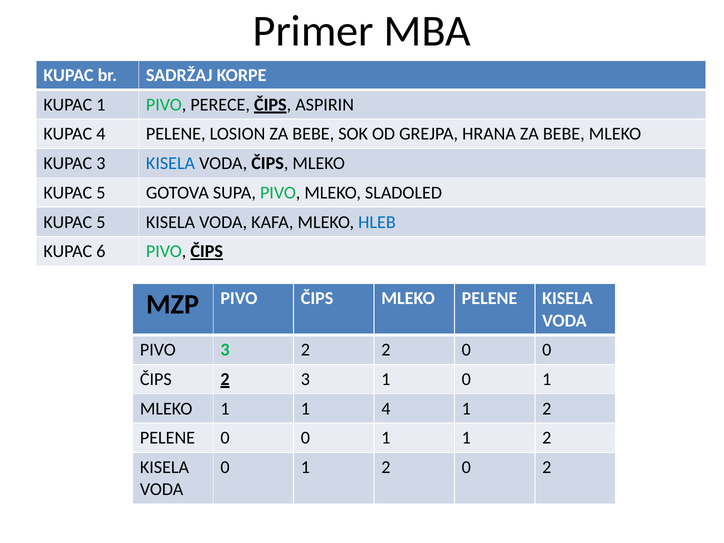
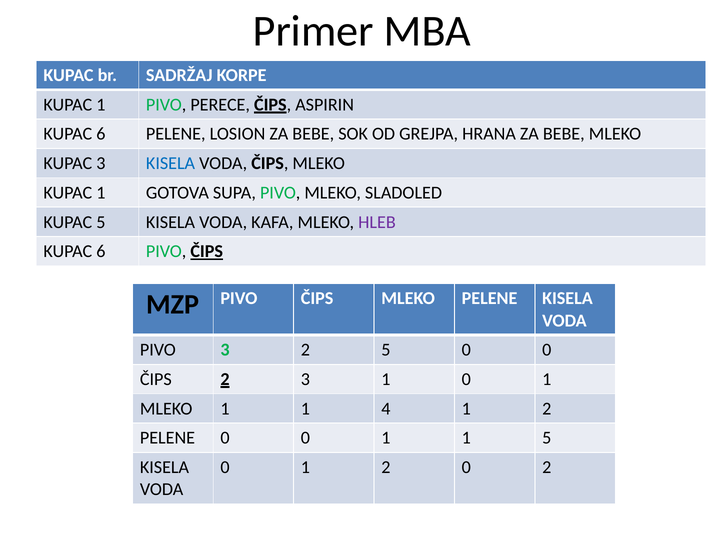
4: 4 -> 6 (101, 134)
5: 5 -> 1 (101, 193)
HLEB colour: blue -> purple (377, 222)
2 2: 2 -> 5 (386, 350)
1 1 2: 2 -> 5 (547, 438)
